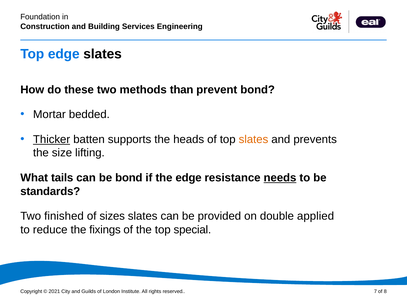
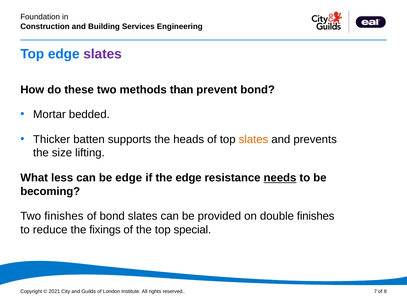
slates colour: black -> purple (103, 54)
Thicker underline: present -> none (52, 139)
tails: tails -> less (62, 178)
be bond: bond -> edge (129, 178)
standards: standards -> becoming (50, 191)
Two finished: finished -> finishes (64, 216)
of sizes: sizes -> bond (112, 216)
double applied: applied -> finishes (316, 216)
